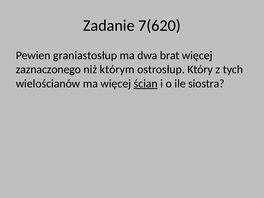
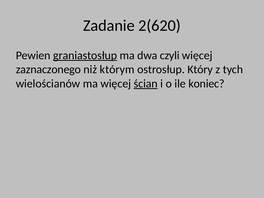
7(620: 7(620 -> 2(620 (160, 26)
graniastosłup underline: none -> present (85, 55)
brat: brat -> czyli (170, 55)
siostra: siostra -> koniec (206, 84)
